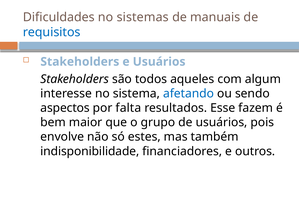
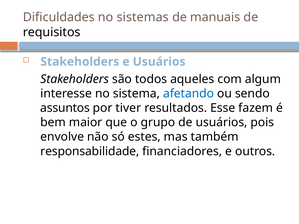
requisitos colour: blue -> black (52, 32)
aspectos: aspectos -> assuntos (65, 108)
falta: falta -> tiver (128, 108)
indisponibilidade: indisponibilidade -> responsabilidade (90, 151)
